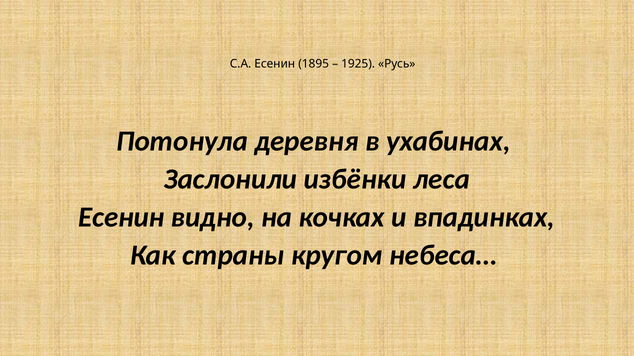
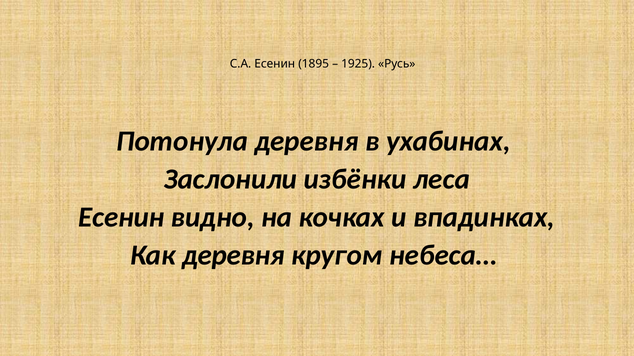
Как страны: страны -> деревня (234, 256)
